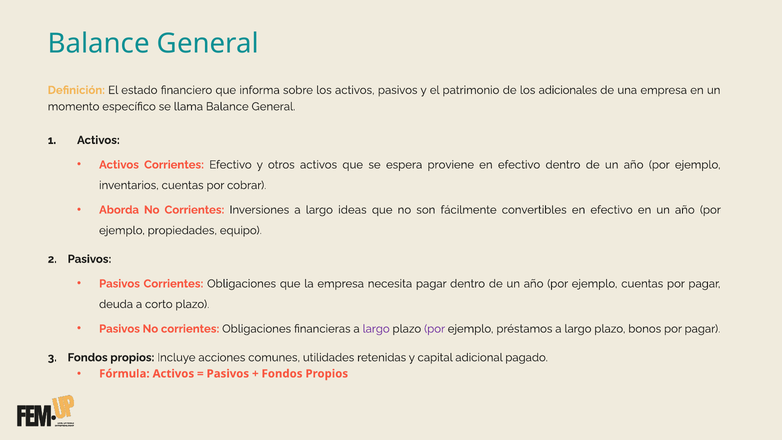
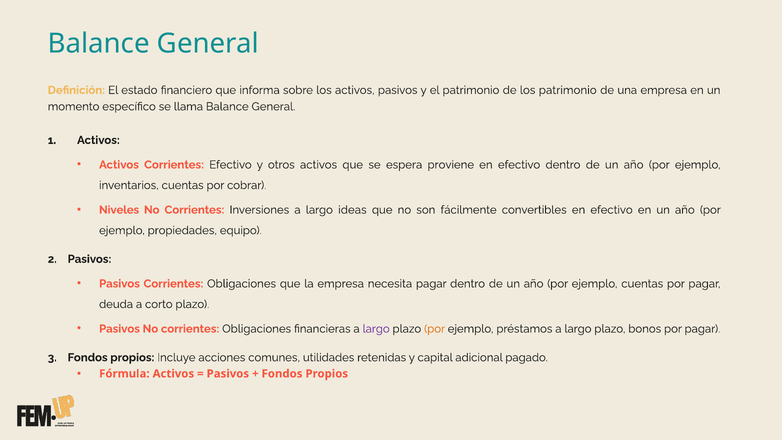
los adicionales: adicionales -> patrimonio (568, 90)
Aborda: Aborda -> Niveles (119, 210)
por colour: purple -> orange (435, 329)
